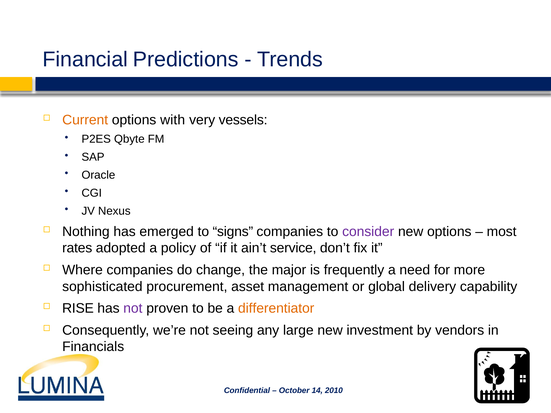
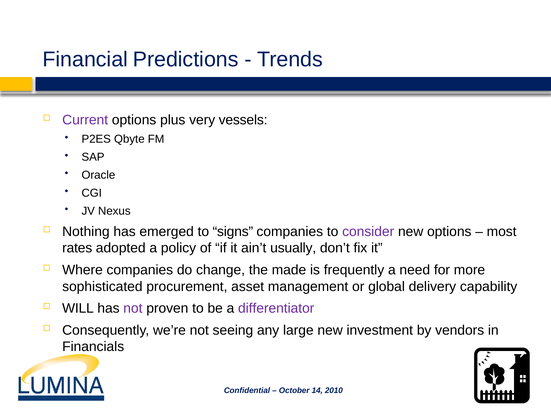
Current colour: orange -> purple (85, 120)
with: with -> plus (173, 120)
service: service -> usually (293, 248)
major: major -> made (289, 270)
RISE: RISE -> WILL (78, 309)
differentiator colour: orange -> purple (276, 309)
